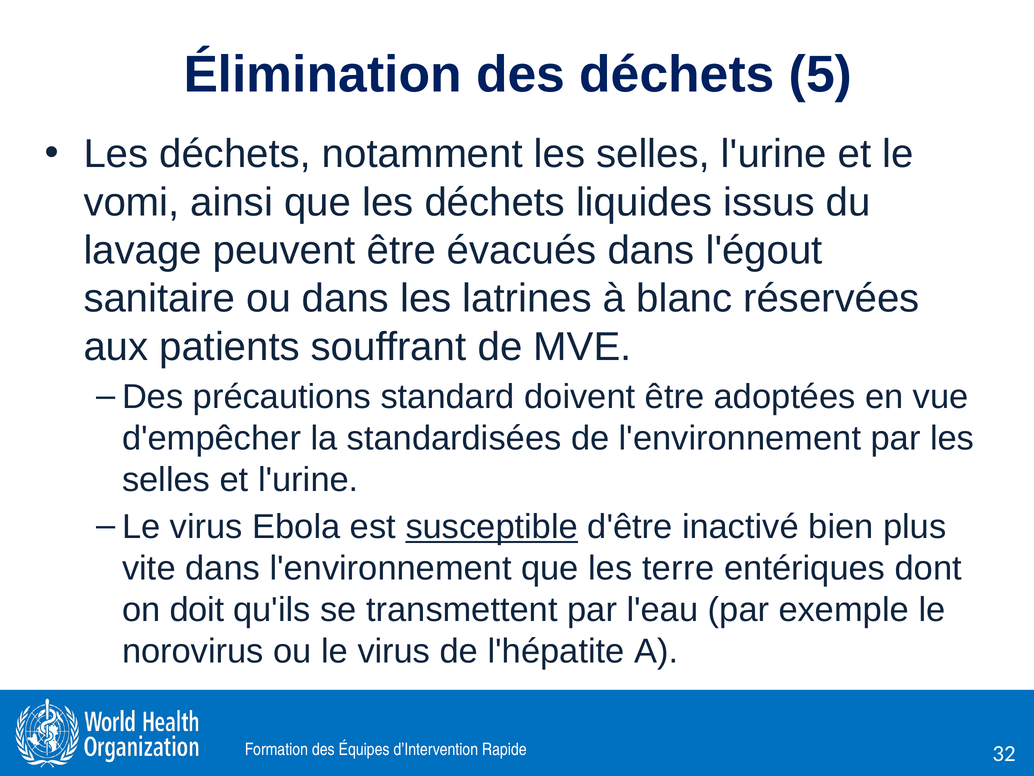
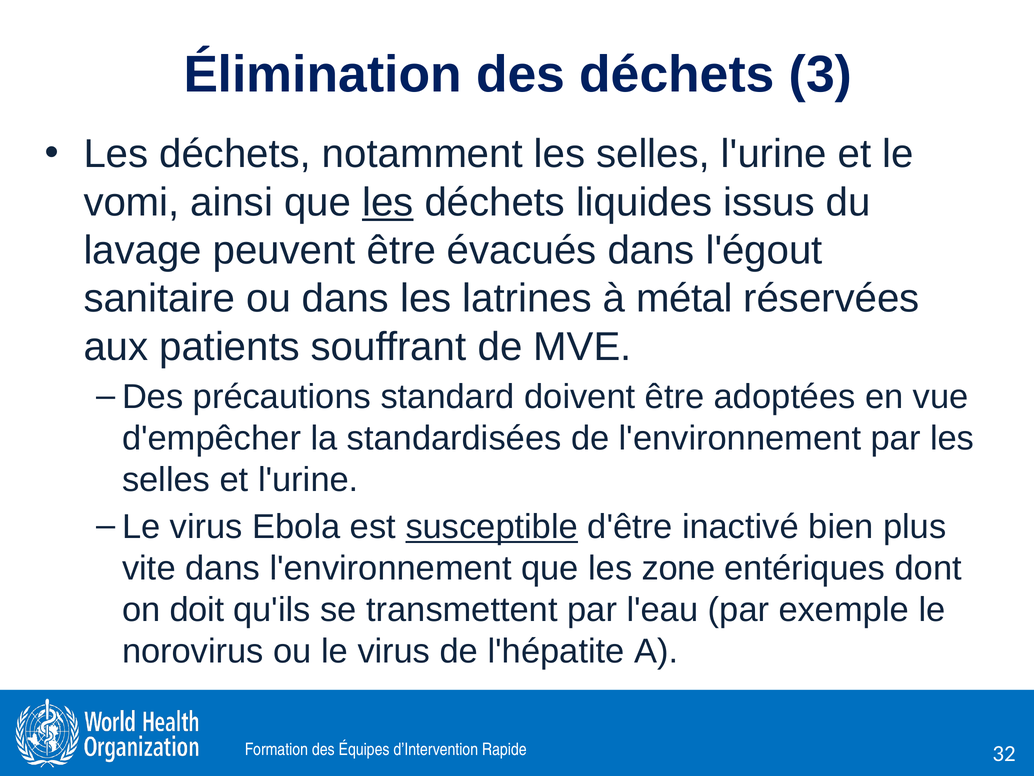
5: 5 -> 3 (821, 75)
les underline: none -> present (388, 202)
blanc: blanc -> métal (684, 299)
terre: terre -> zone (678, 568)
